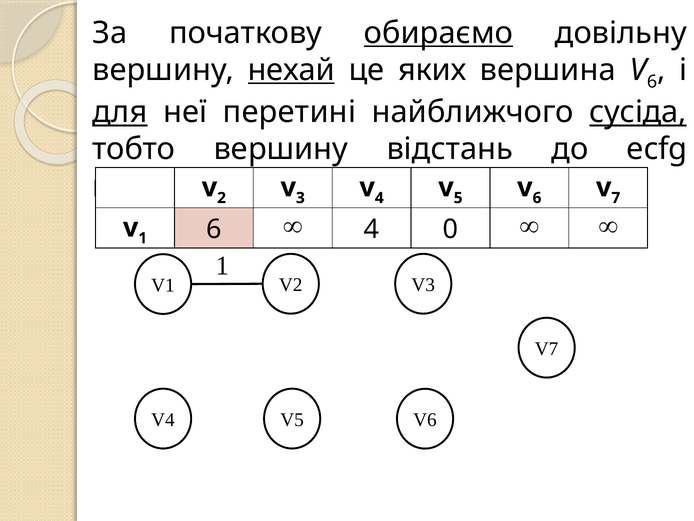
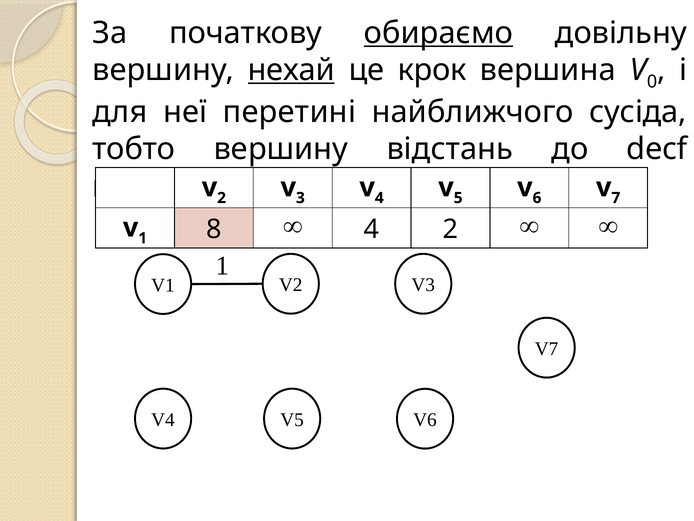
яких: яких -> крок (432, 70)
6: 6 -> 0 (652, 82)
для underline: present -> none (120, 112)
сусіда underline: present -> none (638, 112)
ecfg: ecfg -> decf (657, 149)
1 6: 6 -> 8 (214, 229)
4 0: 0 -> 2 (450, 229)
